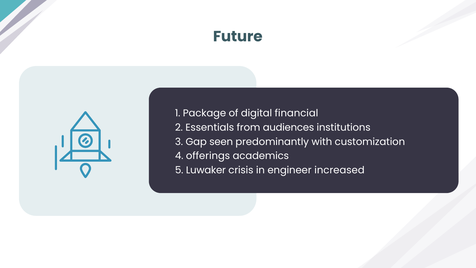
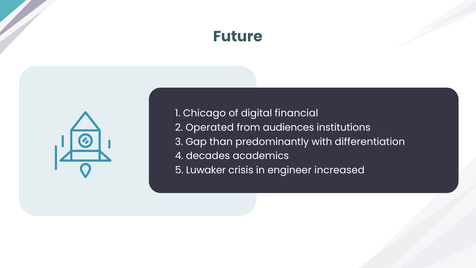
Package: Package -> Chicago (204, 113)
Essentials: Essentials -> Operated (210, 127)
seen: seen -> than (221, 142)
customization: customization -> differentiation (370, 142)
offerings: offerings -> decades (208, 156)
